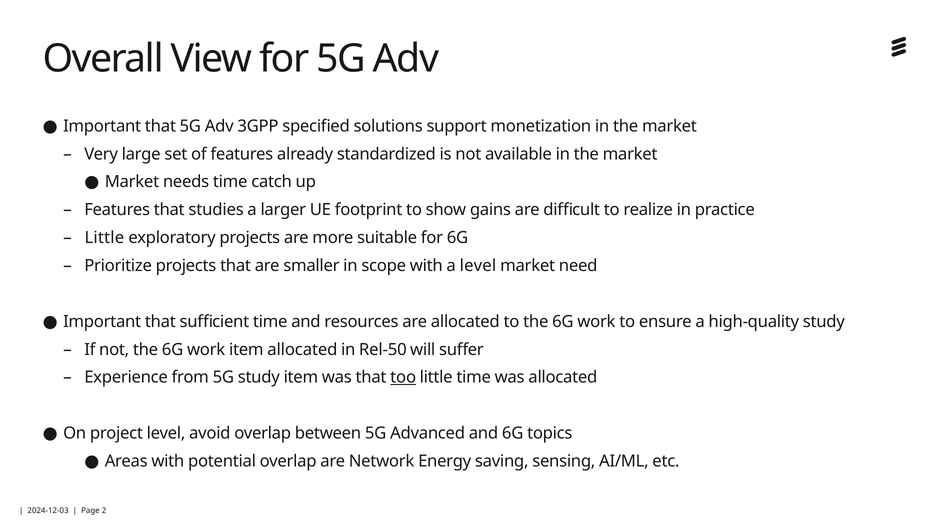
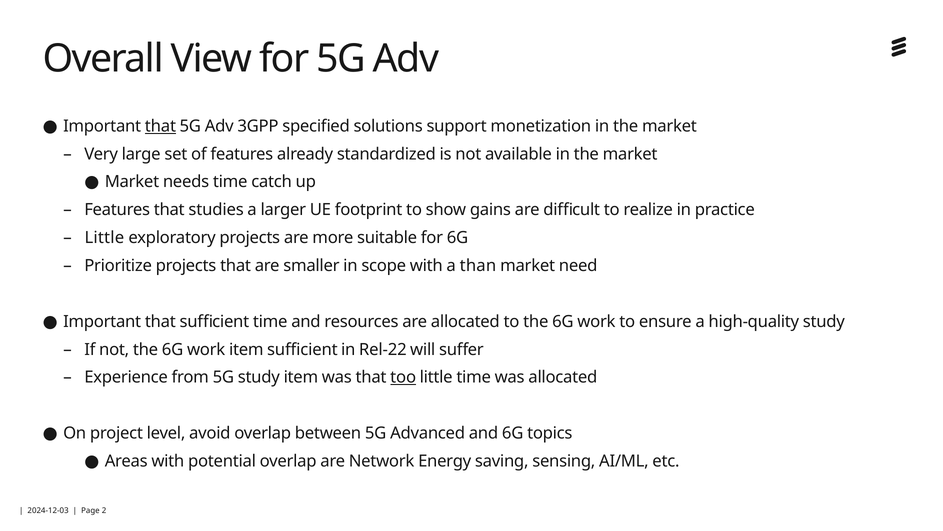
that underline: none -> present (160, 126)
a level: level -> than (478, 265)
item allocated: allocated -> sufficient (302, 349)
Rel-50: Rel-50 -> Rel-22 (383, 349)
